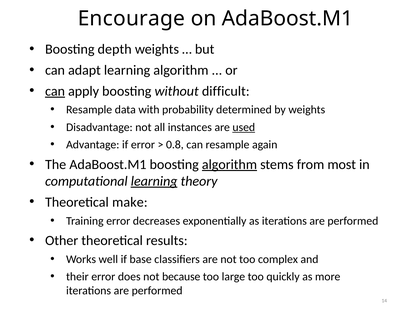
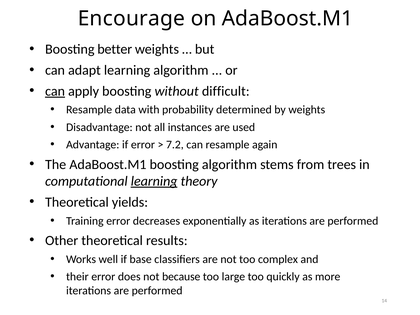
depth: depth -> better (115, 49)
used underline: present -> none (244, 127)
0.8: 0.8 -> 7.2 (175, 145)
algorithm underline: present -> none (229, 164)
most: most -> trees (342, 164)
make: make -> yields (130, 202)
